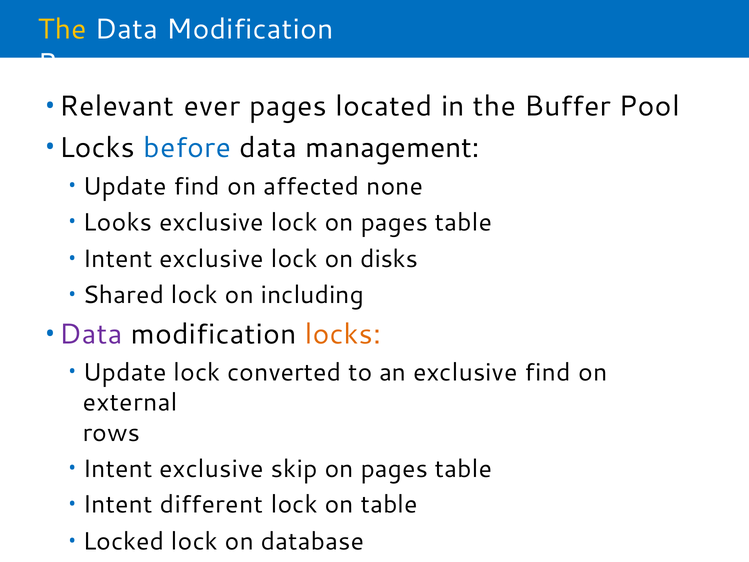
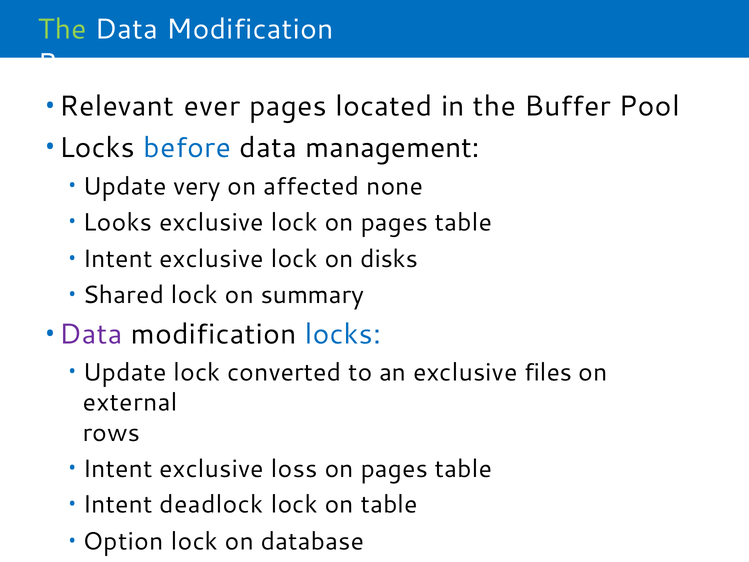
The colour: yellow -> light green (62, 29)
Update find: find -> very (197, 186)
including: including -> summary (312, 295)
locks colour: orange -> blue (343, 334)
exclusive find: find -> files (548, 372)
skip: skip -> loss (294, 469)
different: different -> deadlock (211, 505)
Locked: Locked -> Option (123, 541)
